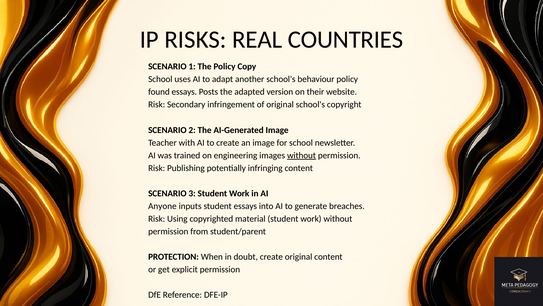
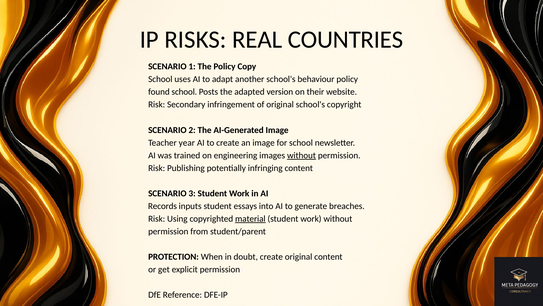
found essays: essays -> school (184, 92)
with: with -> year (187, 142)
Anyone: Anyone -> Records (163, 206)
material underline: none -> present (250, 218)
